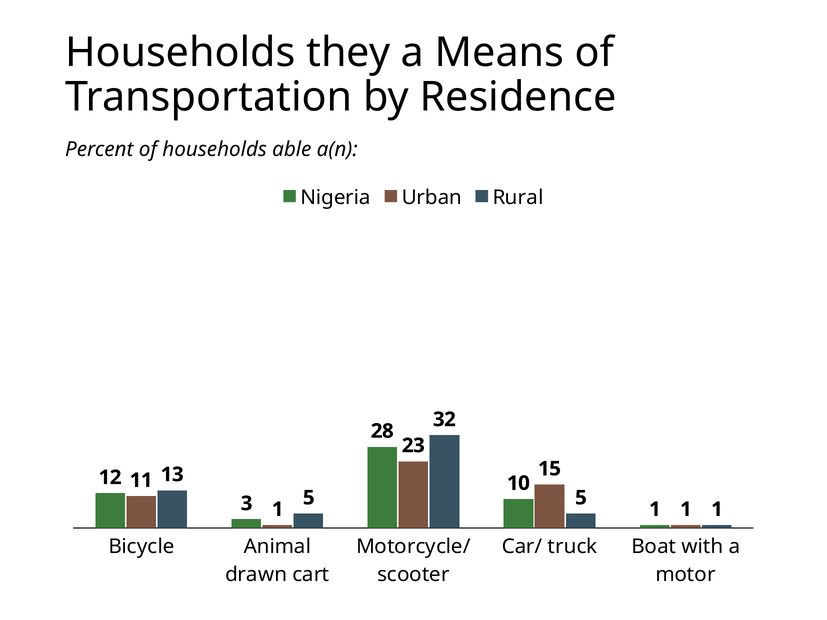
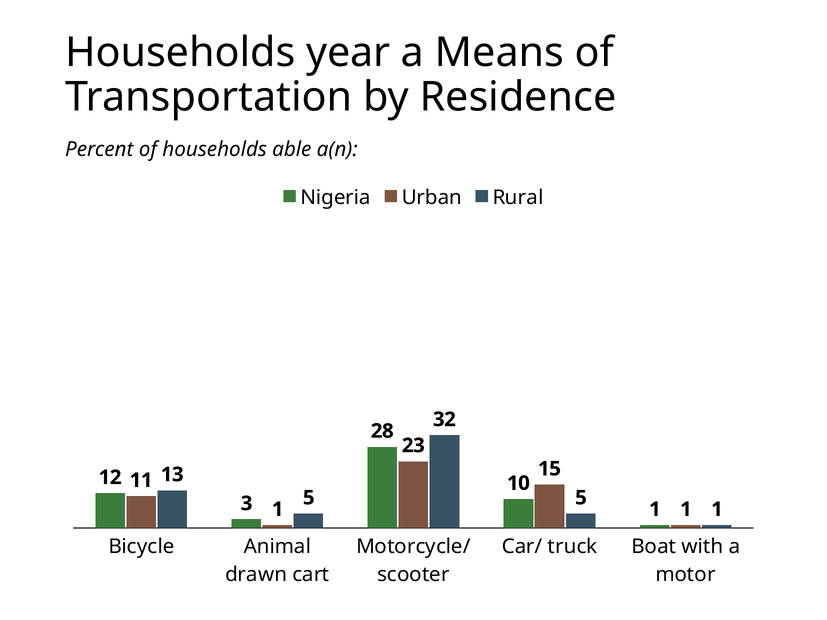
they: they -> year (348, 52)
